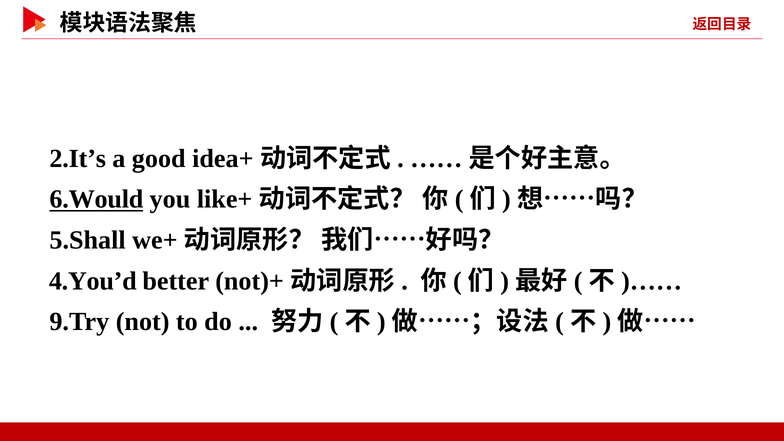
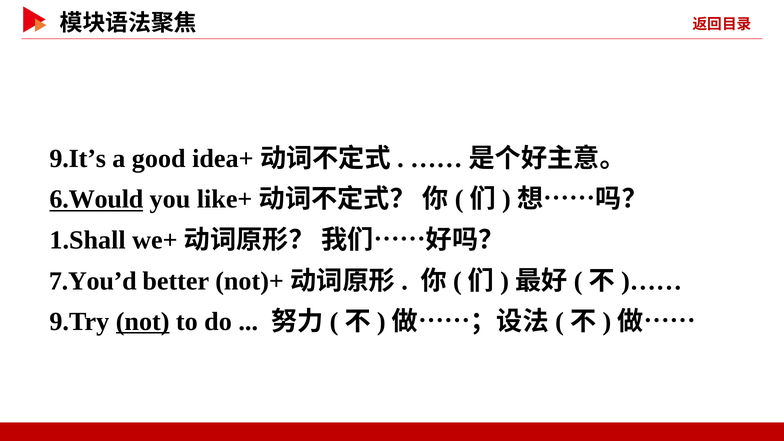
2.It’s: 2.It’s -> 9.It’s (78, 159)
5.Shall: 5.Shall -> 1.Shall (88, 240)
4.You’d: 4.You’d -> 7.You’d (93, 281)
not underline: none -> present (143, 322)
